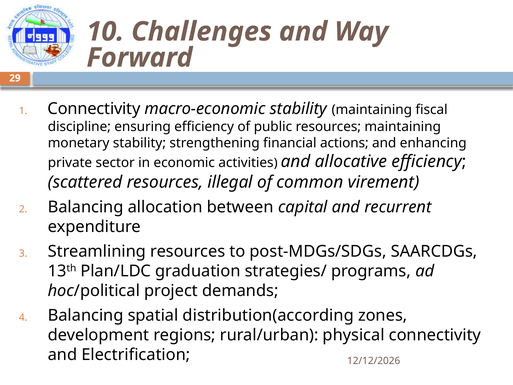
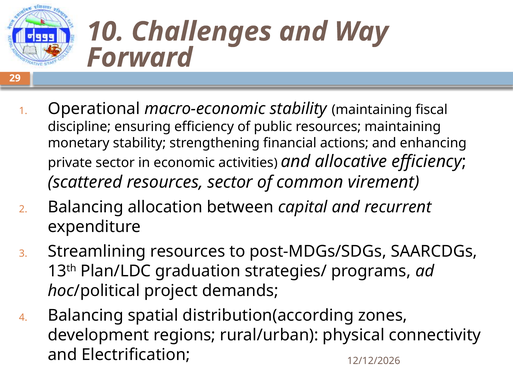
Connectivity: Connectivity -> Operational (94, 109)
resources illegal: illegal -> sector (230, 182)
